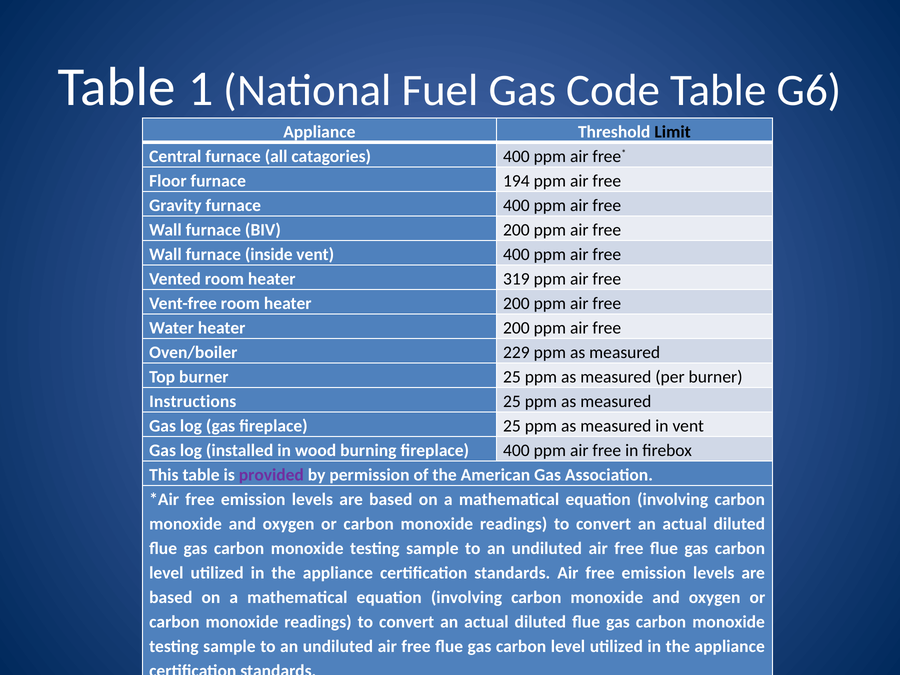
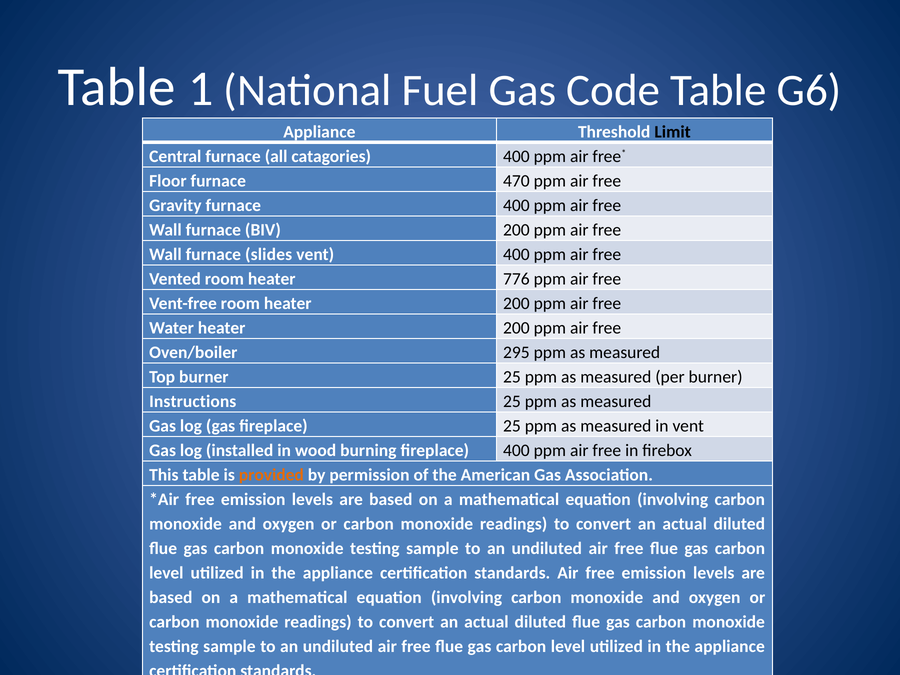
194: 194 -> 470 (516, 181)
inside: inside -> slides (269, 254)
319: 319 -> 776 (516, 279)
229: 229 -> 295 (516, 353)
provided colour: purple -> orange (271, 475)
